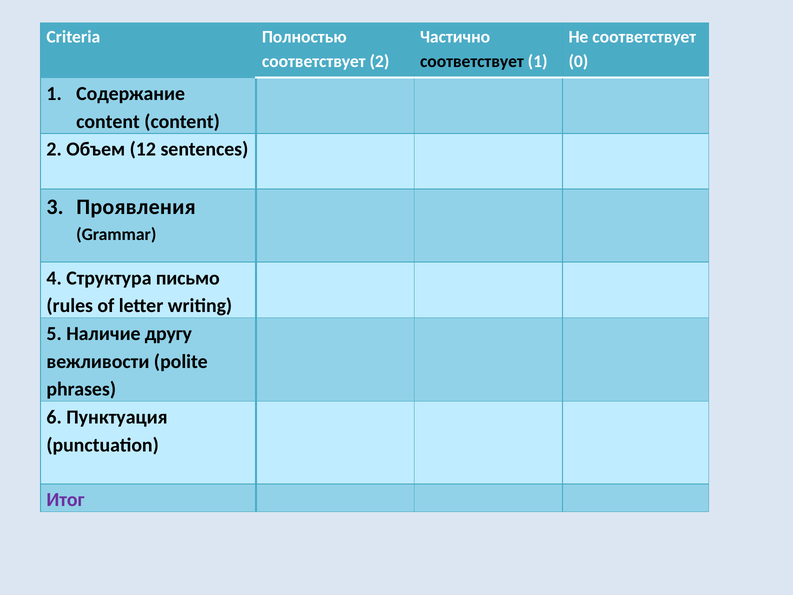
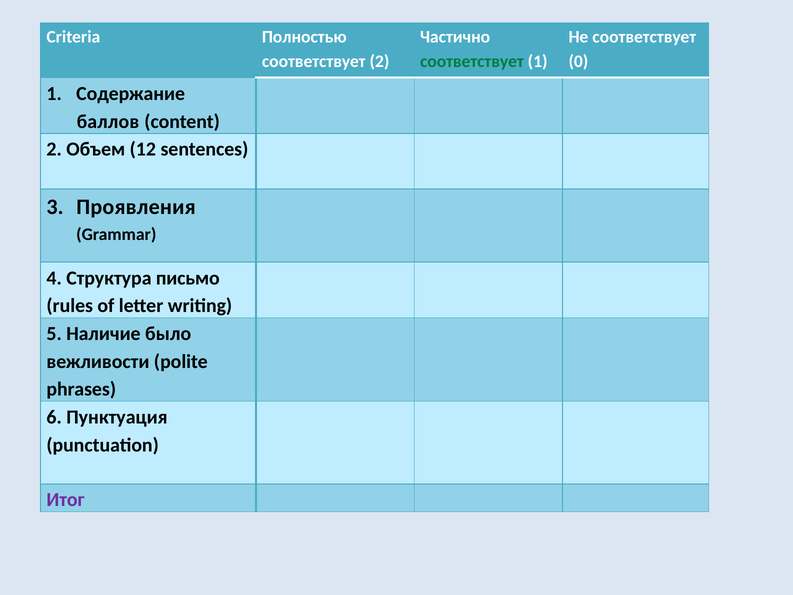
соответствует colour: black -> green (472, 62)
content: content -> баллов (108, 121)
другу: другу -> было (168, 334)
